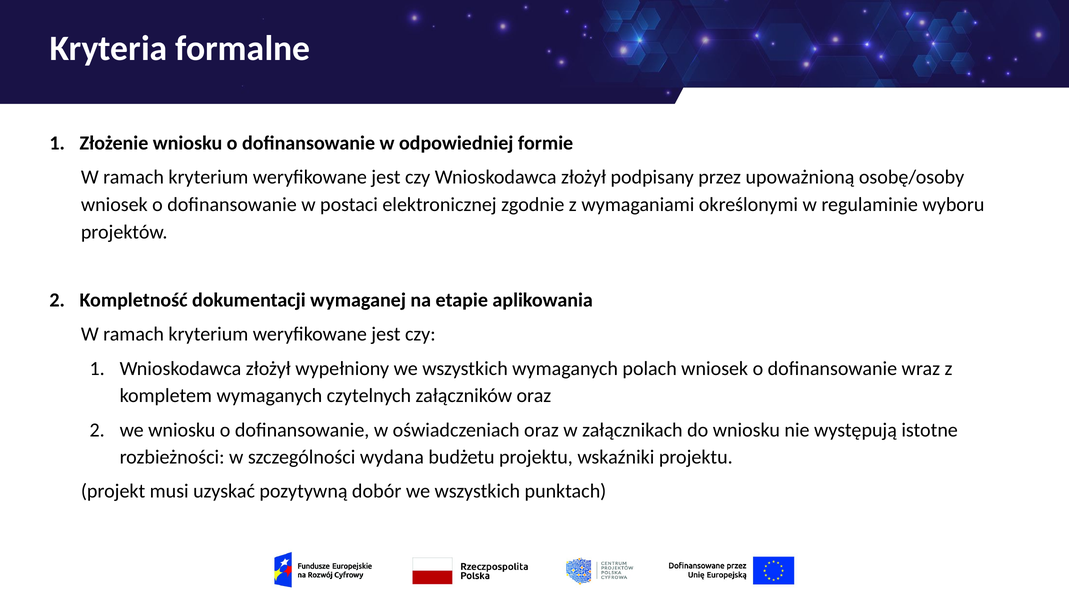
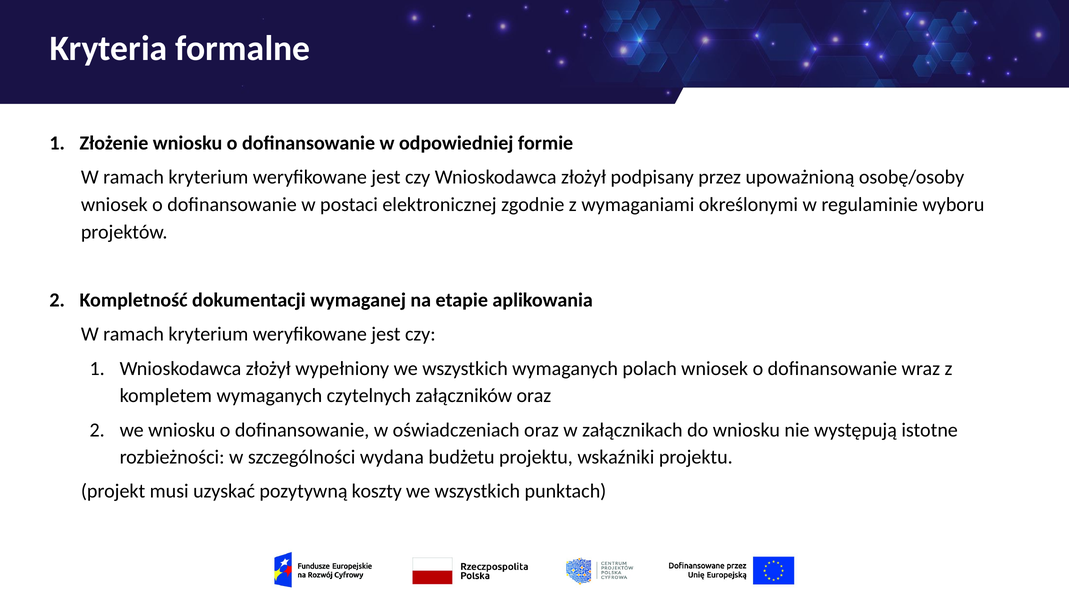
dobór: dobór -> koszty (377, 492)
